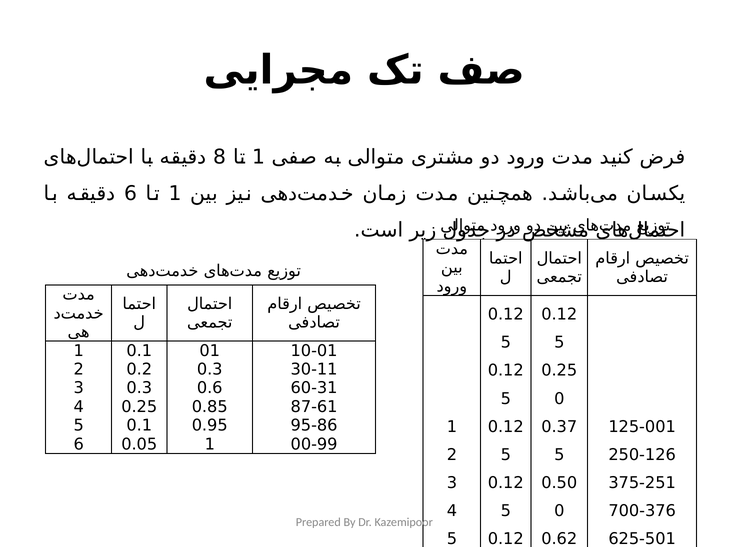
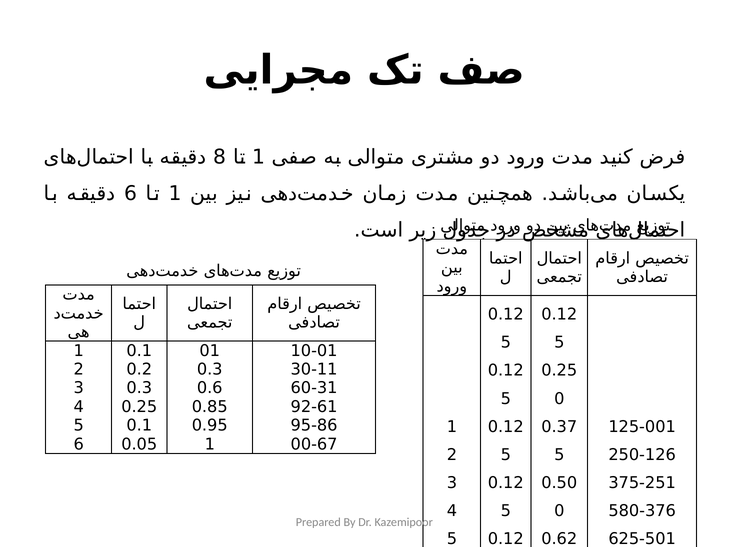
87-61: 87-61 -> 92-61 (314, 407)
00-99: 00-99 -> 00-67 (314, 444)
700-376: 700-376 -> 580-376 (642, 511)
